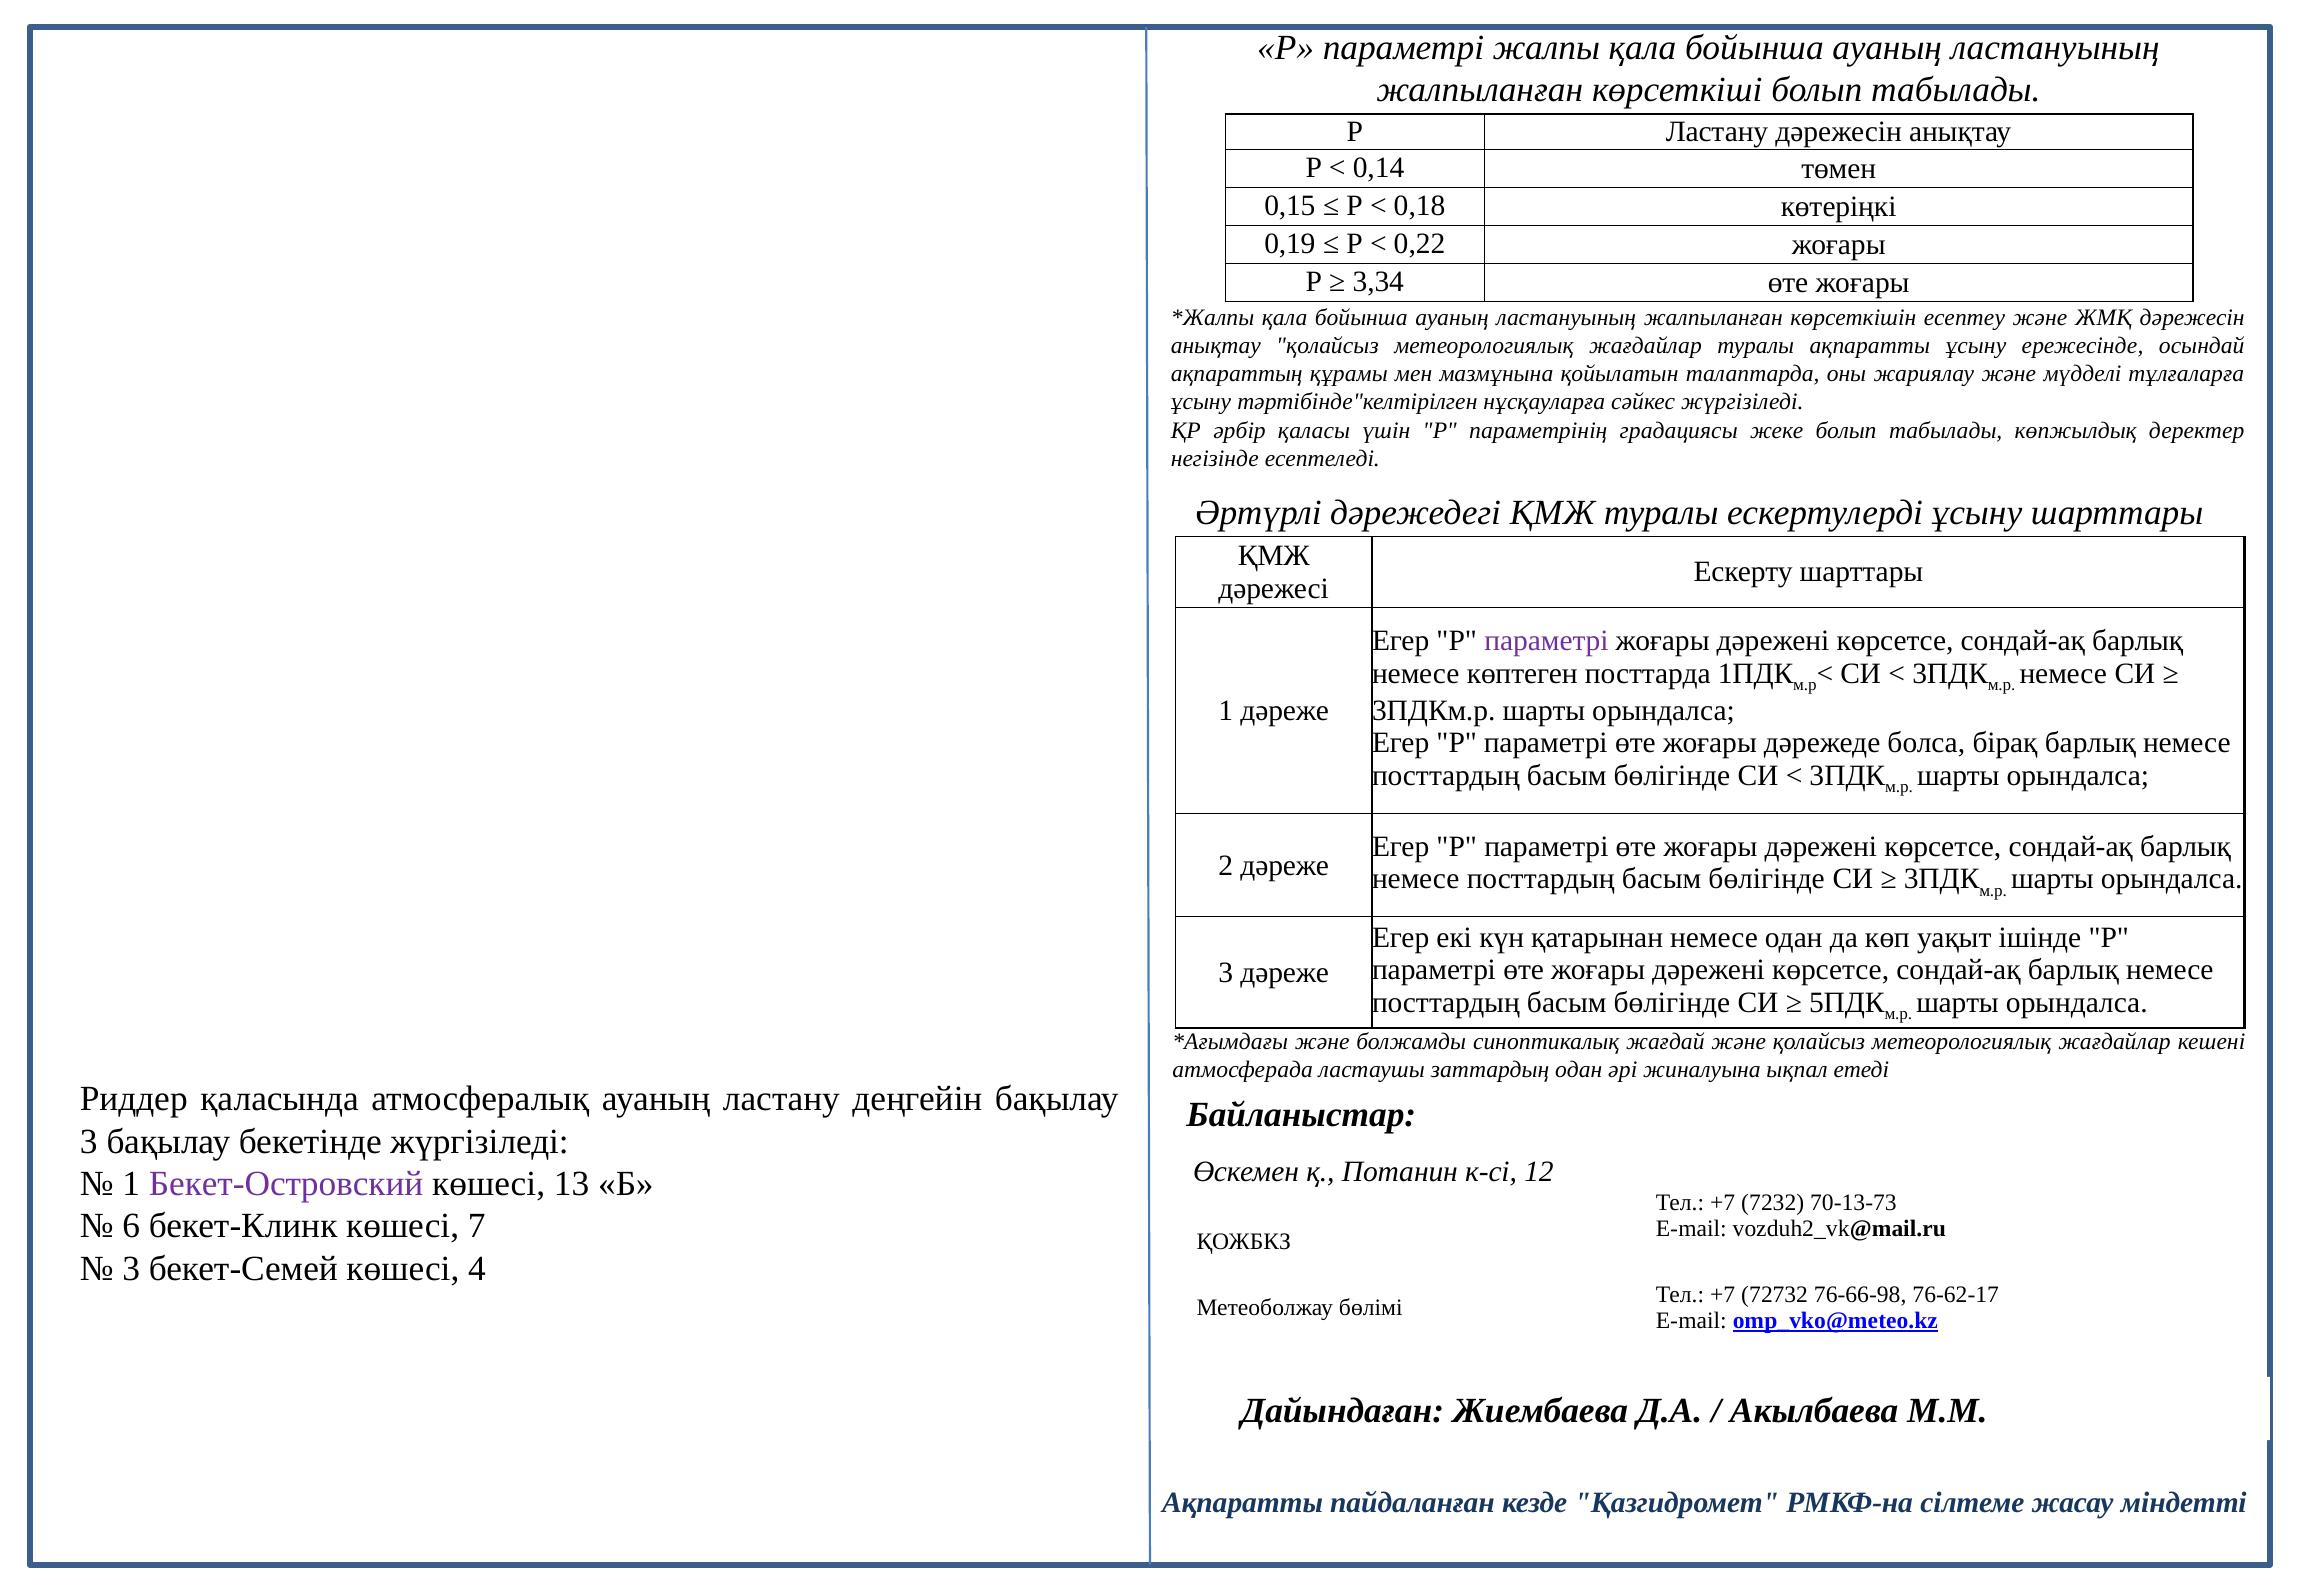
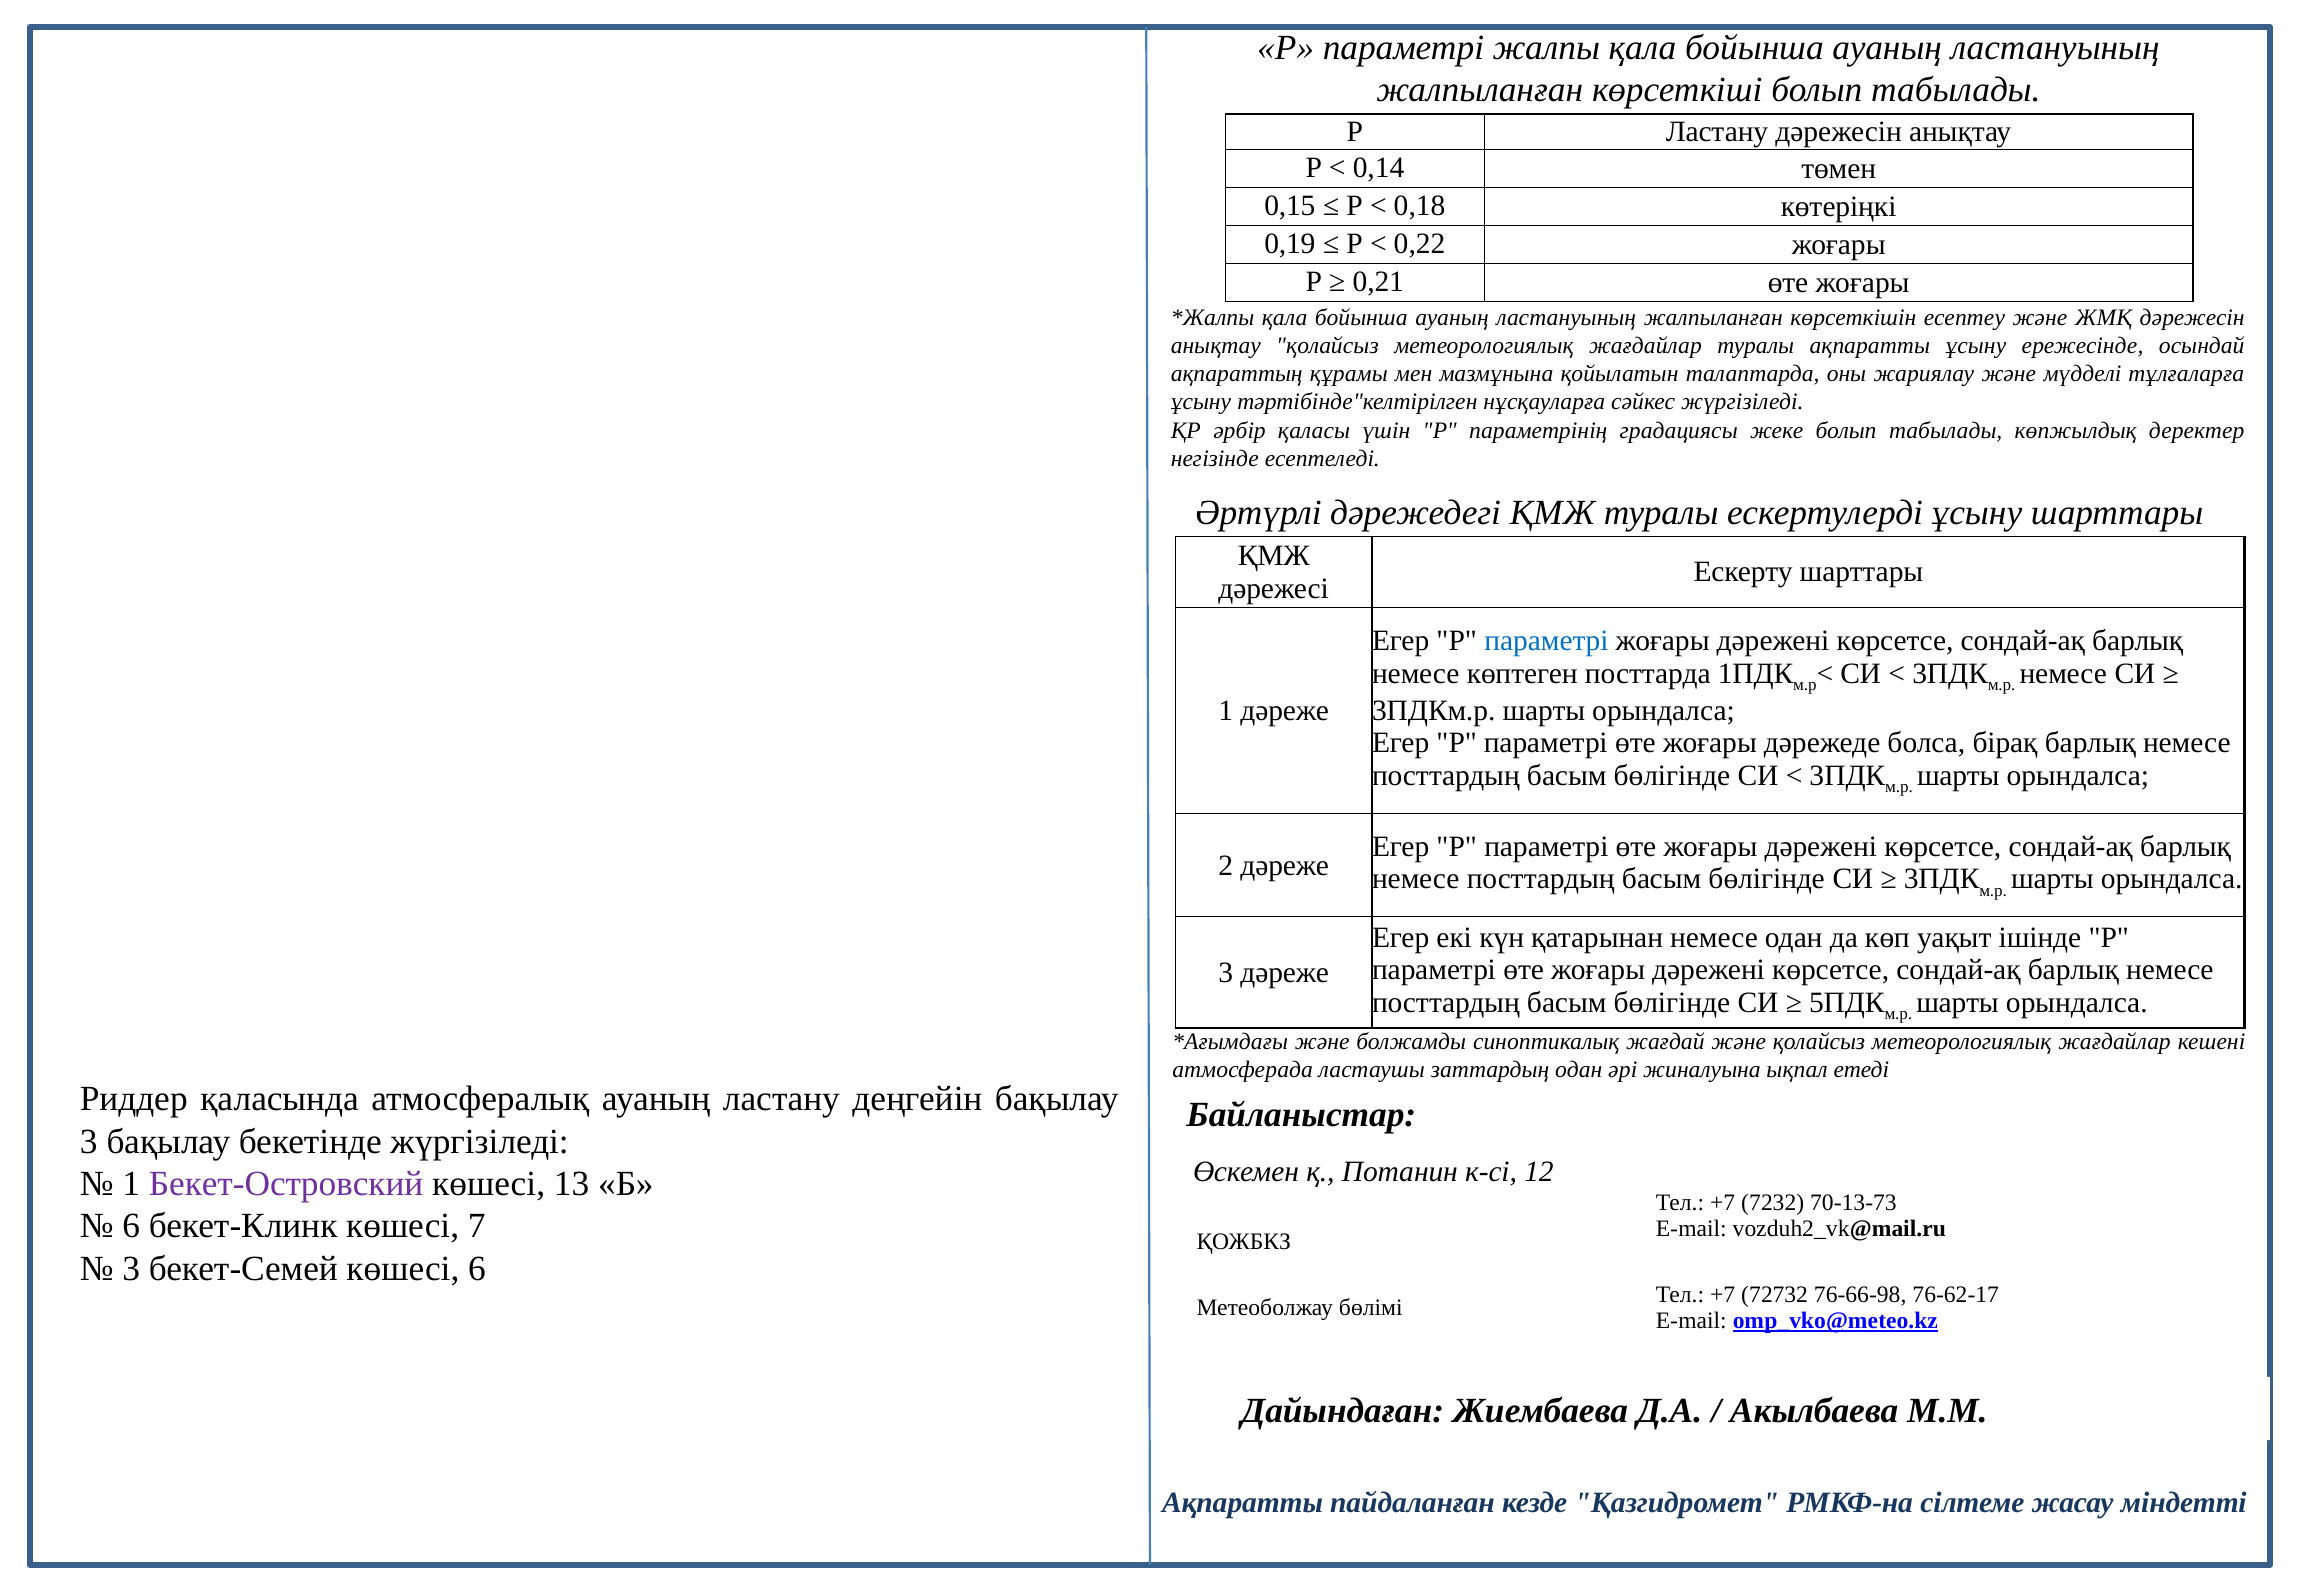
3,34: 3,34 -> 0,21 (1378, 282)
параметрі colour: purple -> blue (1546, 641)
көшесі 4: 4 -> 6 (477, 1269)
